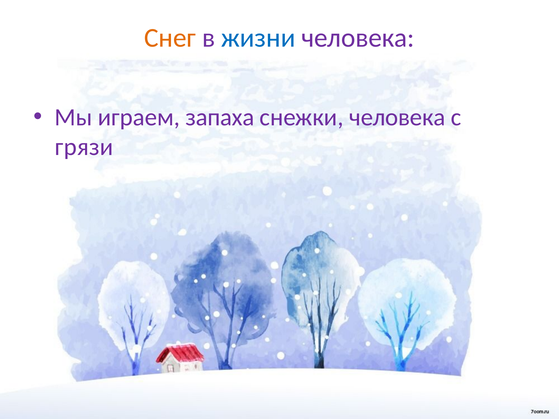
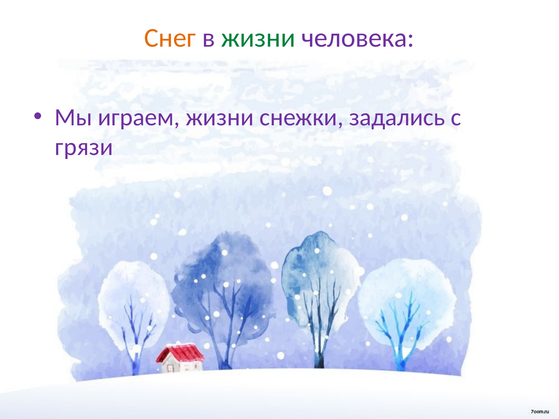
жизни colour: blue -> green (258, 38)
играем запаха: запаха -> жизни (220, 117)
снежки человека: человека -> задались (397, 117)
